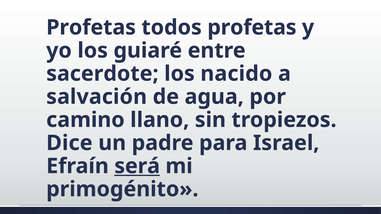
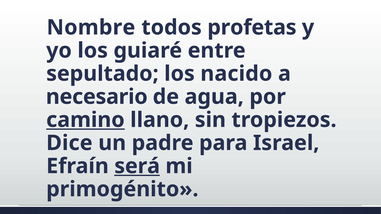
Profetas: Profetas -> Nombre (91, 27)
sacerdote: sacerdote -> sepultado (102, 74)
salvación: salvación -> necesario (97, 97)
camino underline: none -> present (85, 120)
